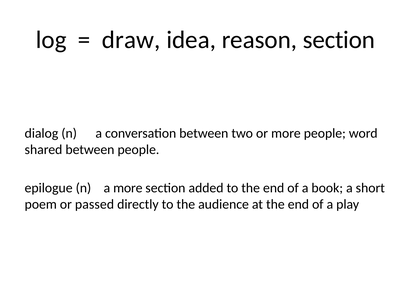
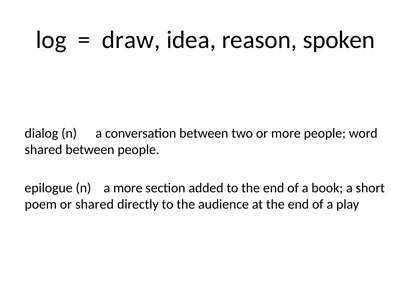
reason section: section -> spoken (339, 40)
or passed: passed -> shared (95, 205)
